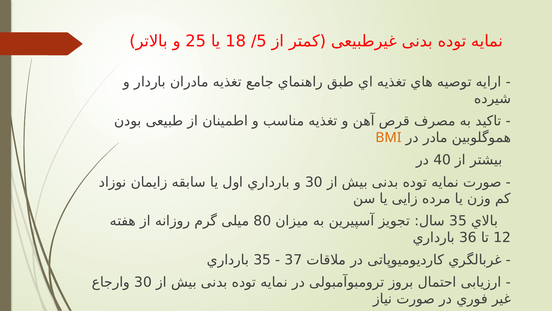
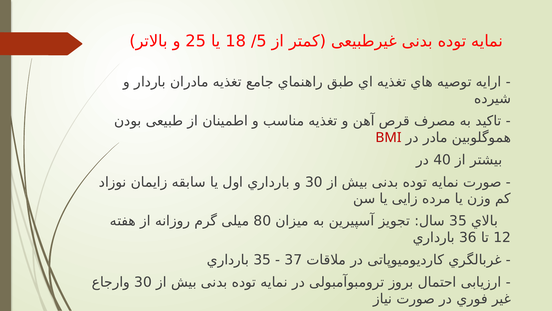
BMI colour: orange -> red (388, 137)
